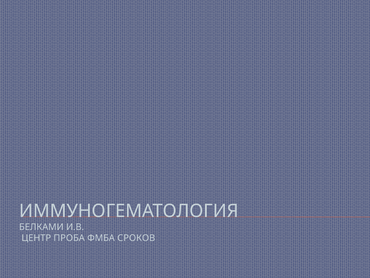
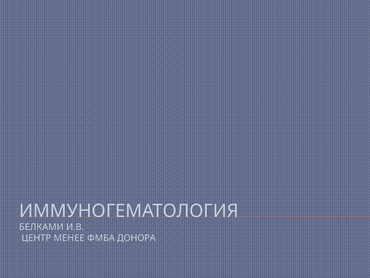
ПРОБА: ПРОБА -> МЕНЕЕ (69, 238)
СРОКОВ: СРОКОВ -> ДОНОРА (136, 238)
